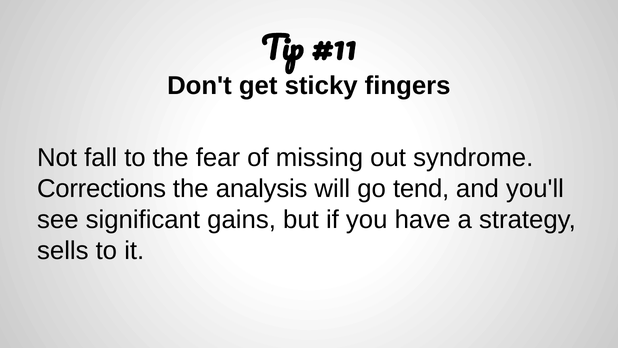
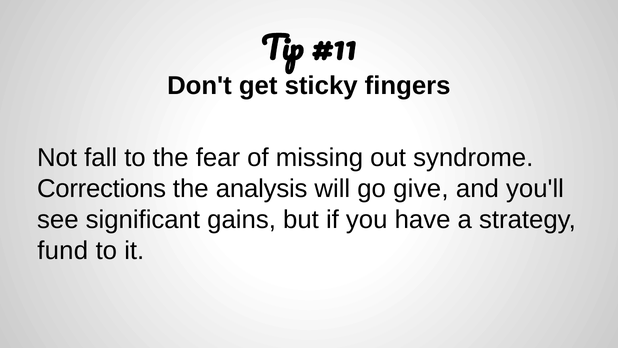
tend: tend -> give (421, 189)
sells: sells -> fund (63, 250)
